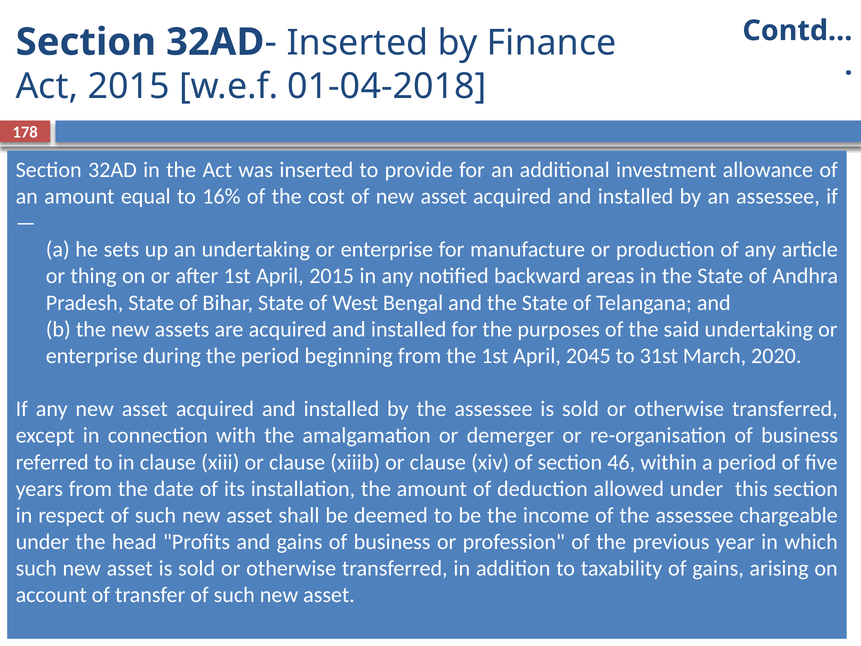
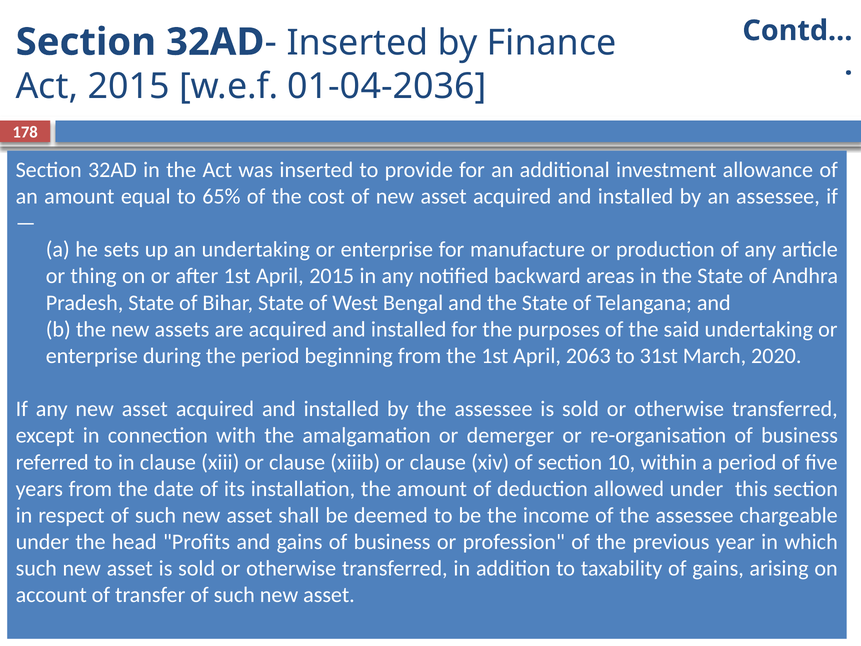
01-04-2018: 01-04-2018 -> 01-04-2036 (387, 86)
16%: 16% -> 65% (221, 196)
2045: 2045 -> 2063 (588, 356)
46: 46 -> 10 (621, 462)
